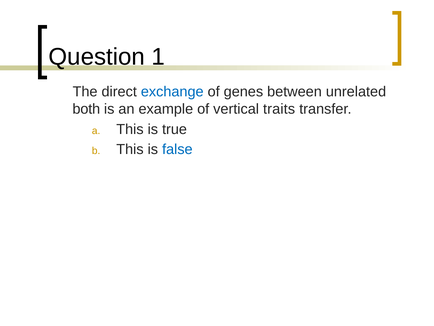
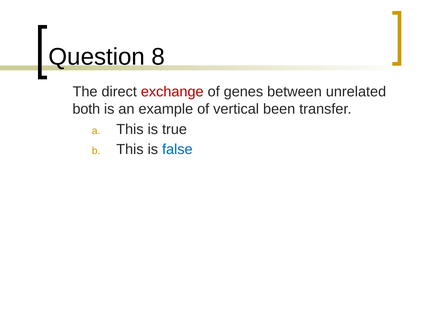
1: 1 -> 8 (158, 57)
exchange colour: blue -> red (172, 91)
traits: traits -> been (279, 109)
